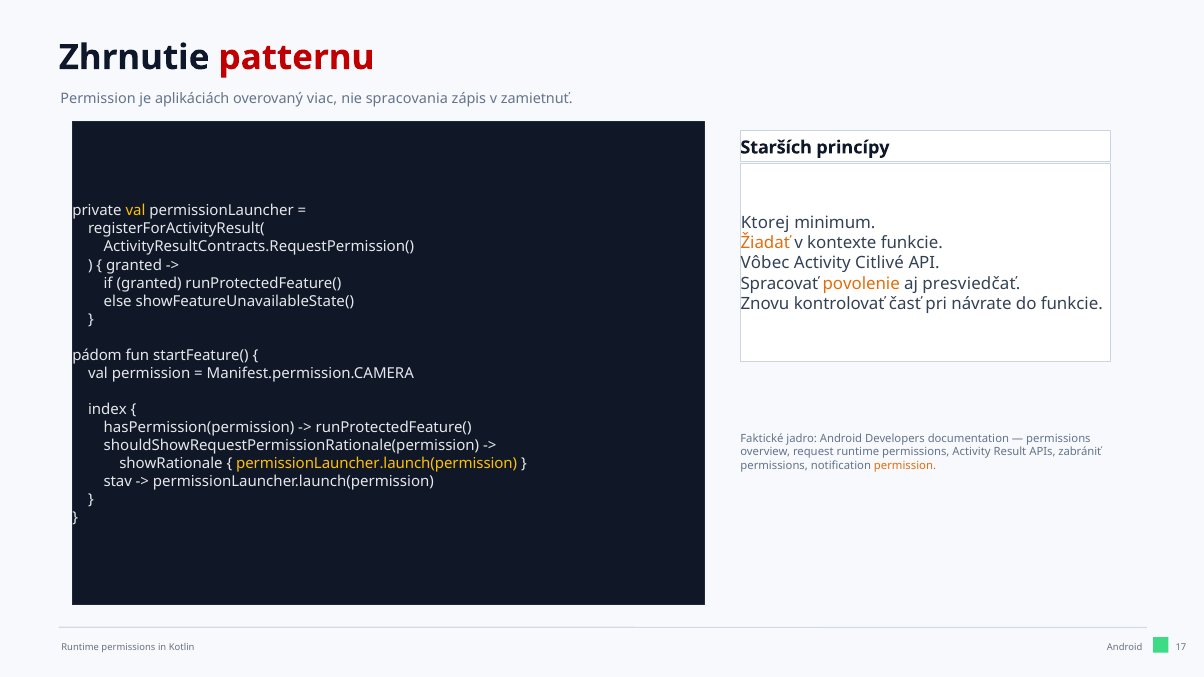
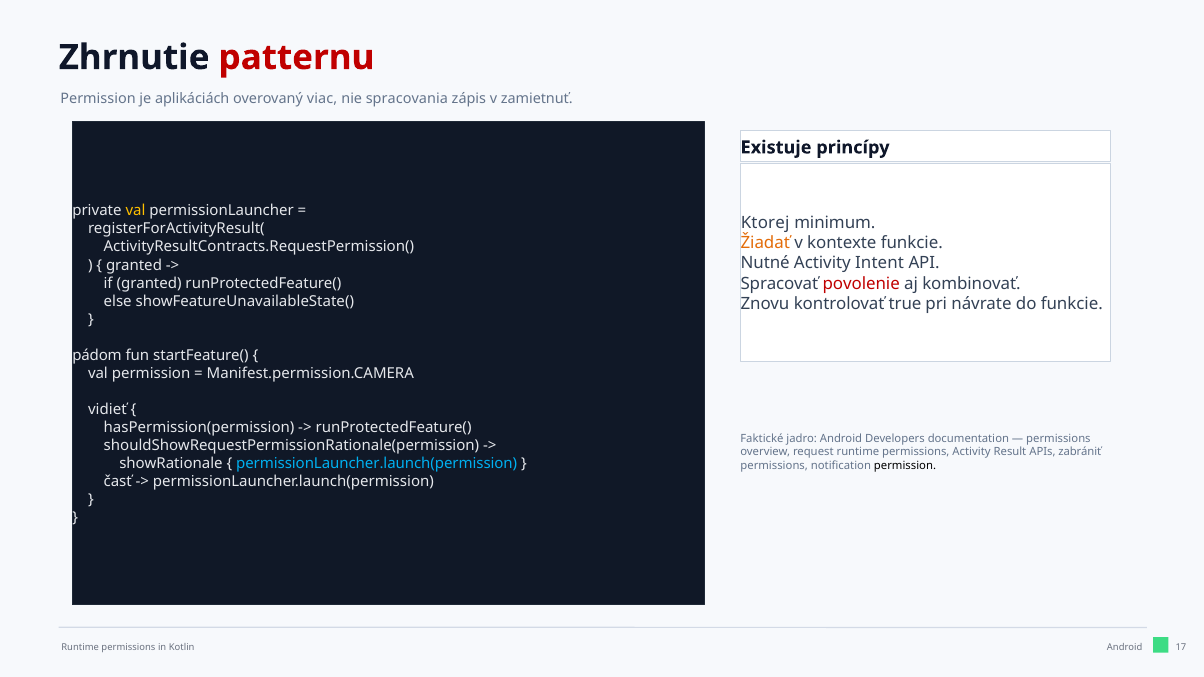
Starších: Starších -> Existuje (776, 148)
Vôbec: Vôbec -> Nutné (765, 263)
Citlivé: Citlivé -> Intent (880, 263)
povolenie colour: orange -> red (861, 284)
presviedčať: presviedčať -> kombinovať (971, 284)
časť: časť -> true (905, 304)
index: index -> vidieť (107, 410)
permissionLauncher.launch(permission colour: yellow -> light blue (377, 464)
permission colour: orange -> black (905, 466)
stav: stav -> časť (118, 482)
